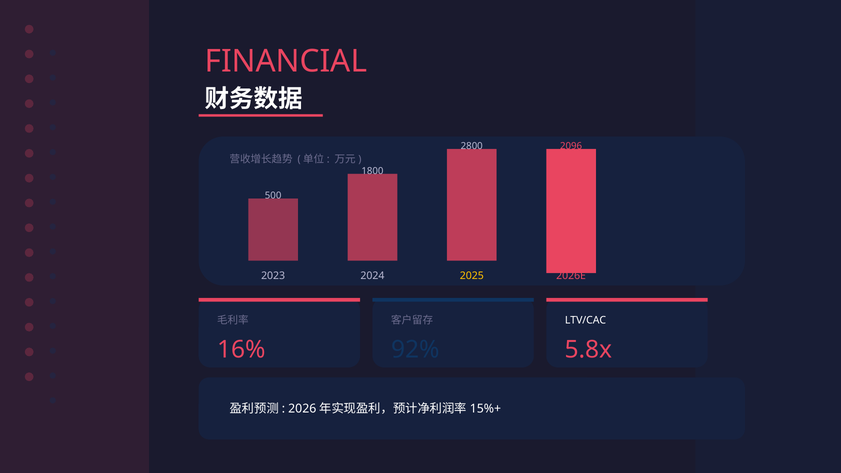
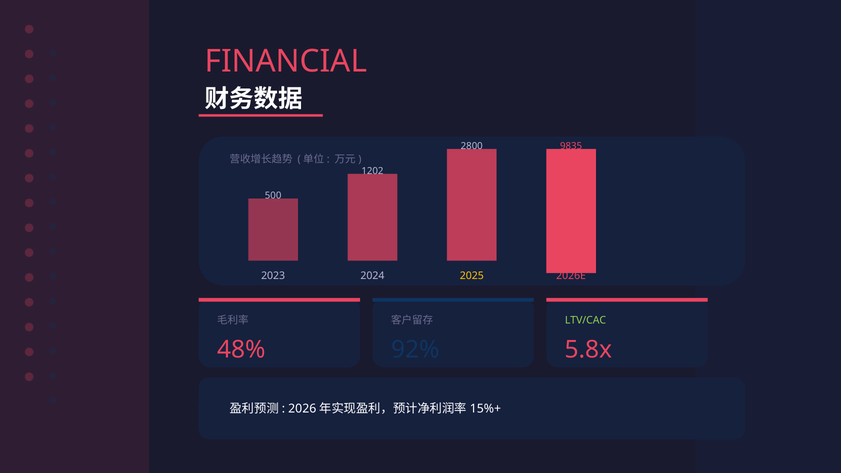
2096: 2096 -> 9835 (571, 146)
1800: 1800 -> 1202 (372, 171)
LTV/CAC colour: white -> light green (585, 321)
16%: 16% -> 48% (241, 350)
